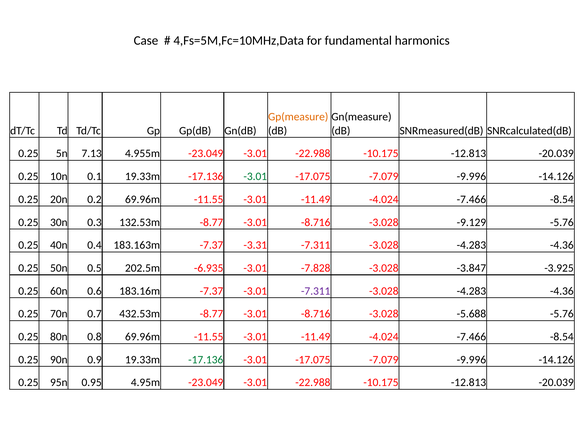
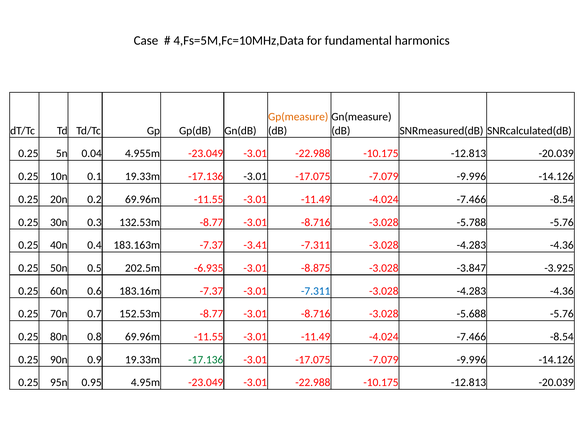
7.13: 7.13 -> 0.04 (92, 154)
-3.01 colour: green -> black (255, 176)
-9.129: -9.129 -> -5.788 (471, 222)
-3.31: -3.31 -> -3.41 (255, 245)
-7.828: -7.828 -> -8.875 (316, 268)
-7.311 colour: purple -> blue (316, 291)
432.53m: 432.53m -> 152.53m (140, 314)
